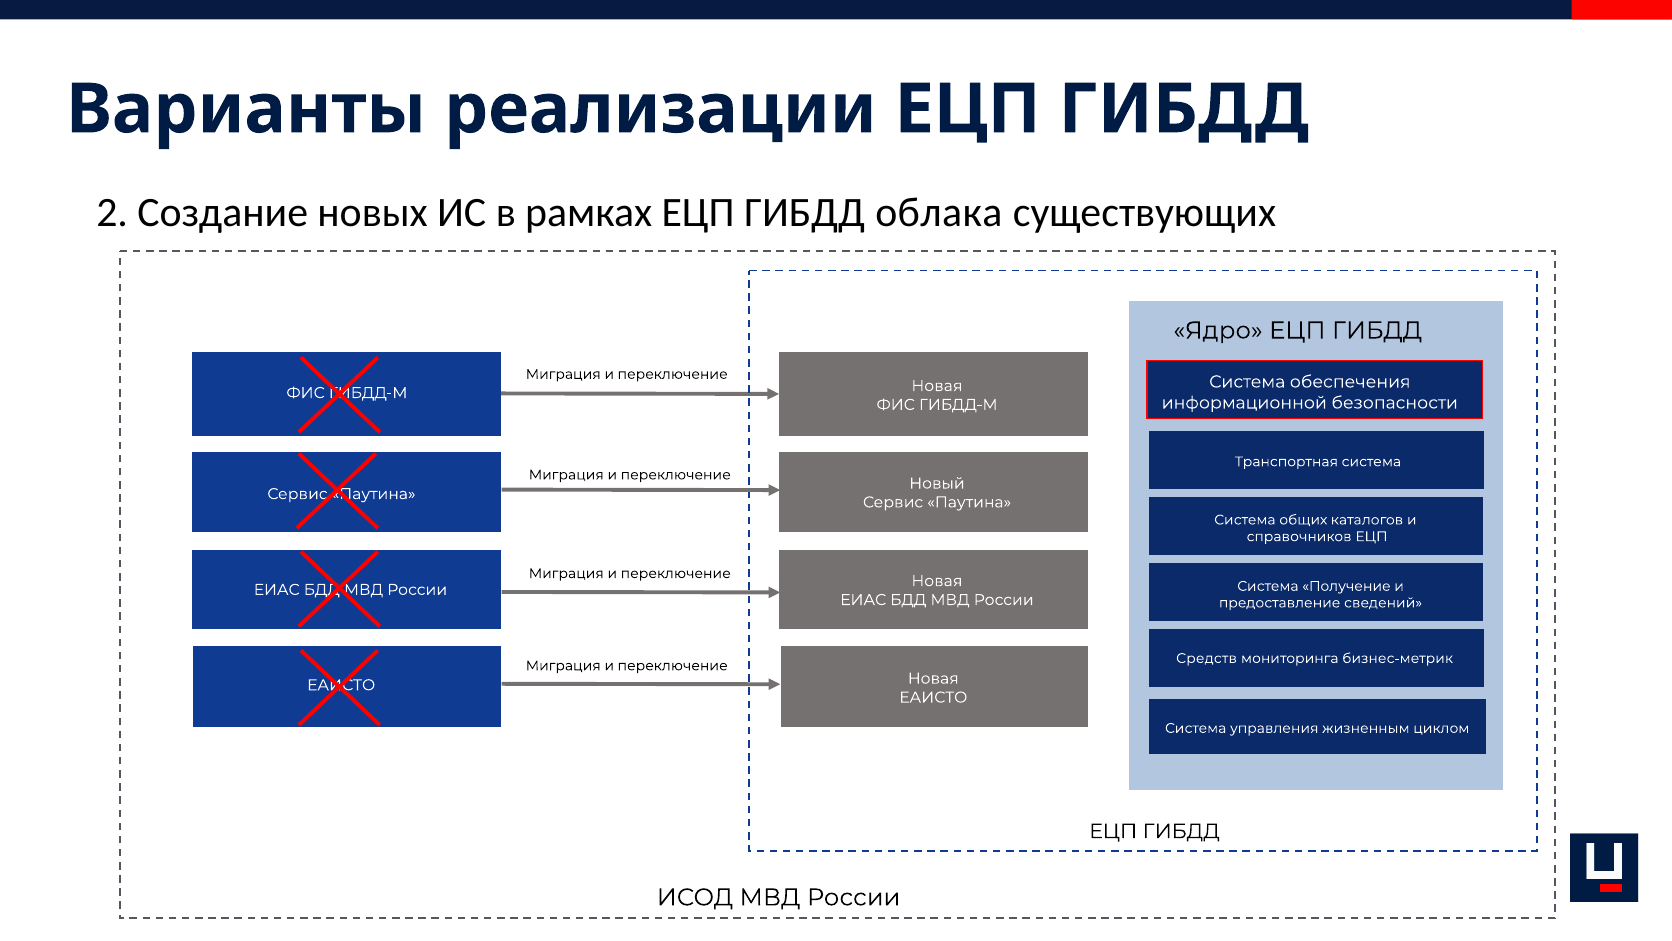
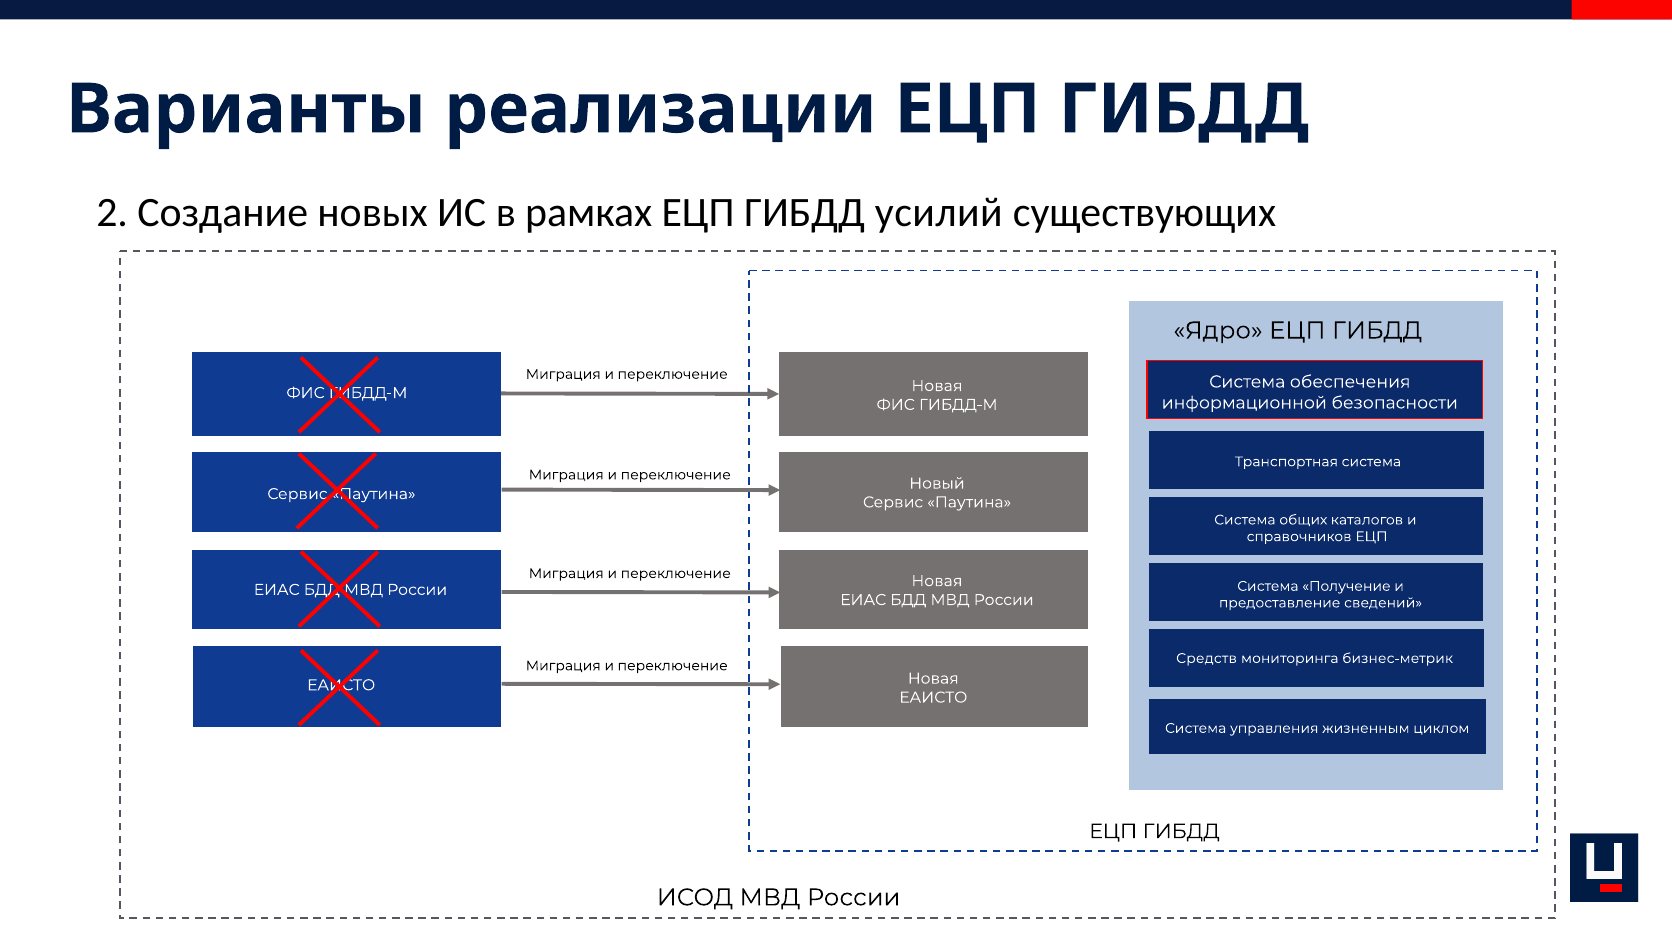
облака: облака -> усилий (939, 213)
